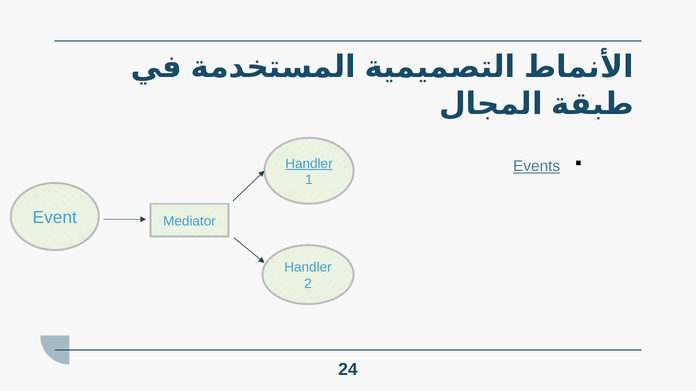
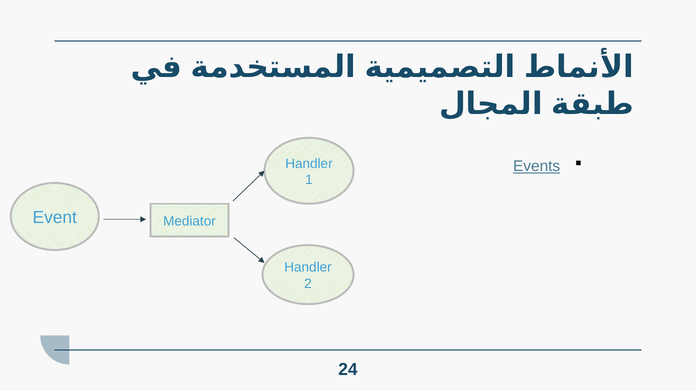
Handler underline: present -> none (309, 164)
